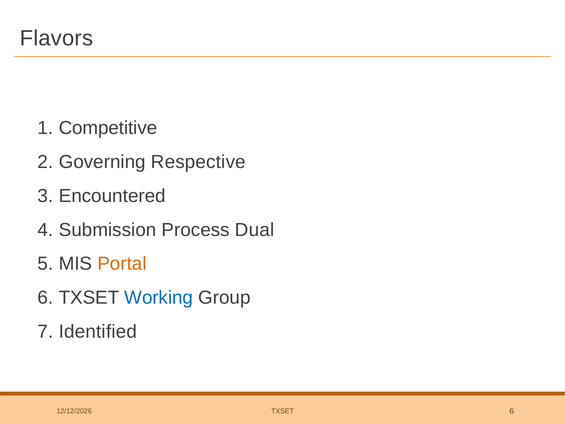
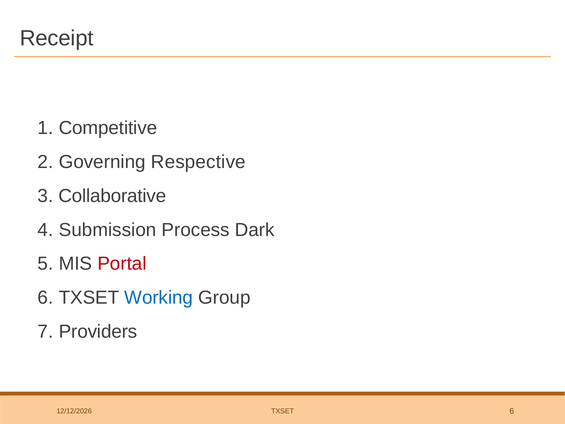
Flavors: Flavors -> Receipt (57, 38)
Encountered: Encountered -> Collaborative (112, 196)
Dual: Dual -> Dark (255, 230)
Portal colour: orange -> red (122, 264)
Identified: Identified -> Providers (98, 331)
